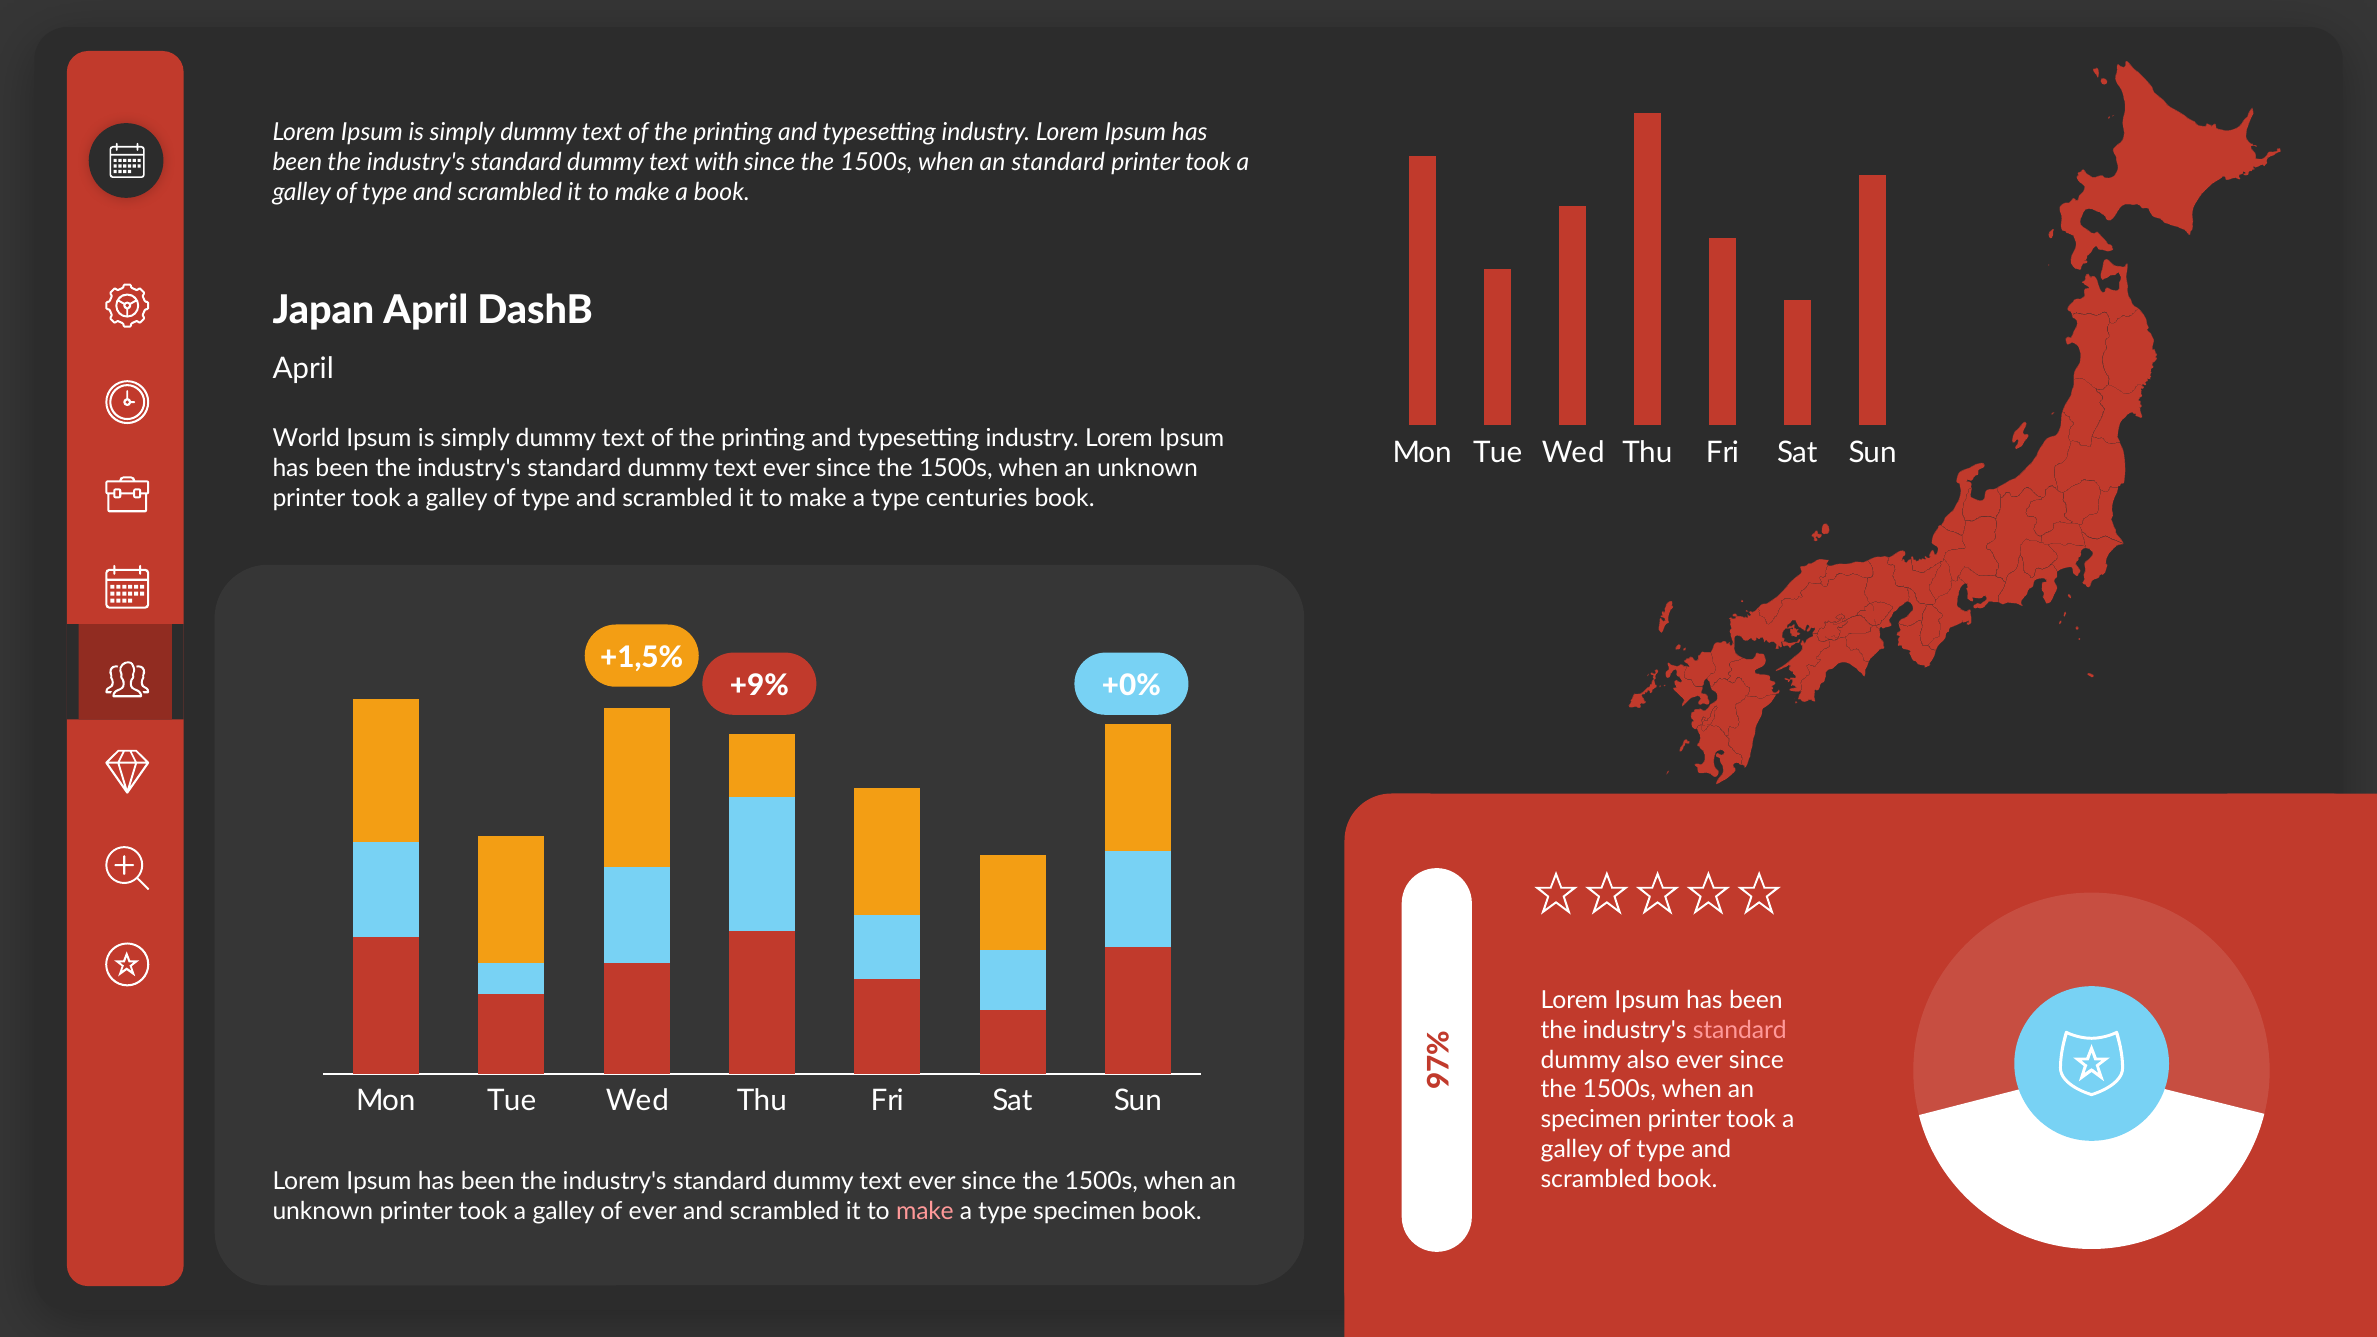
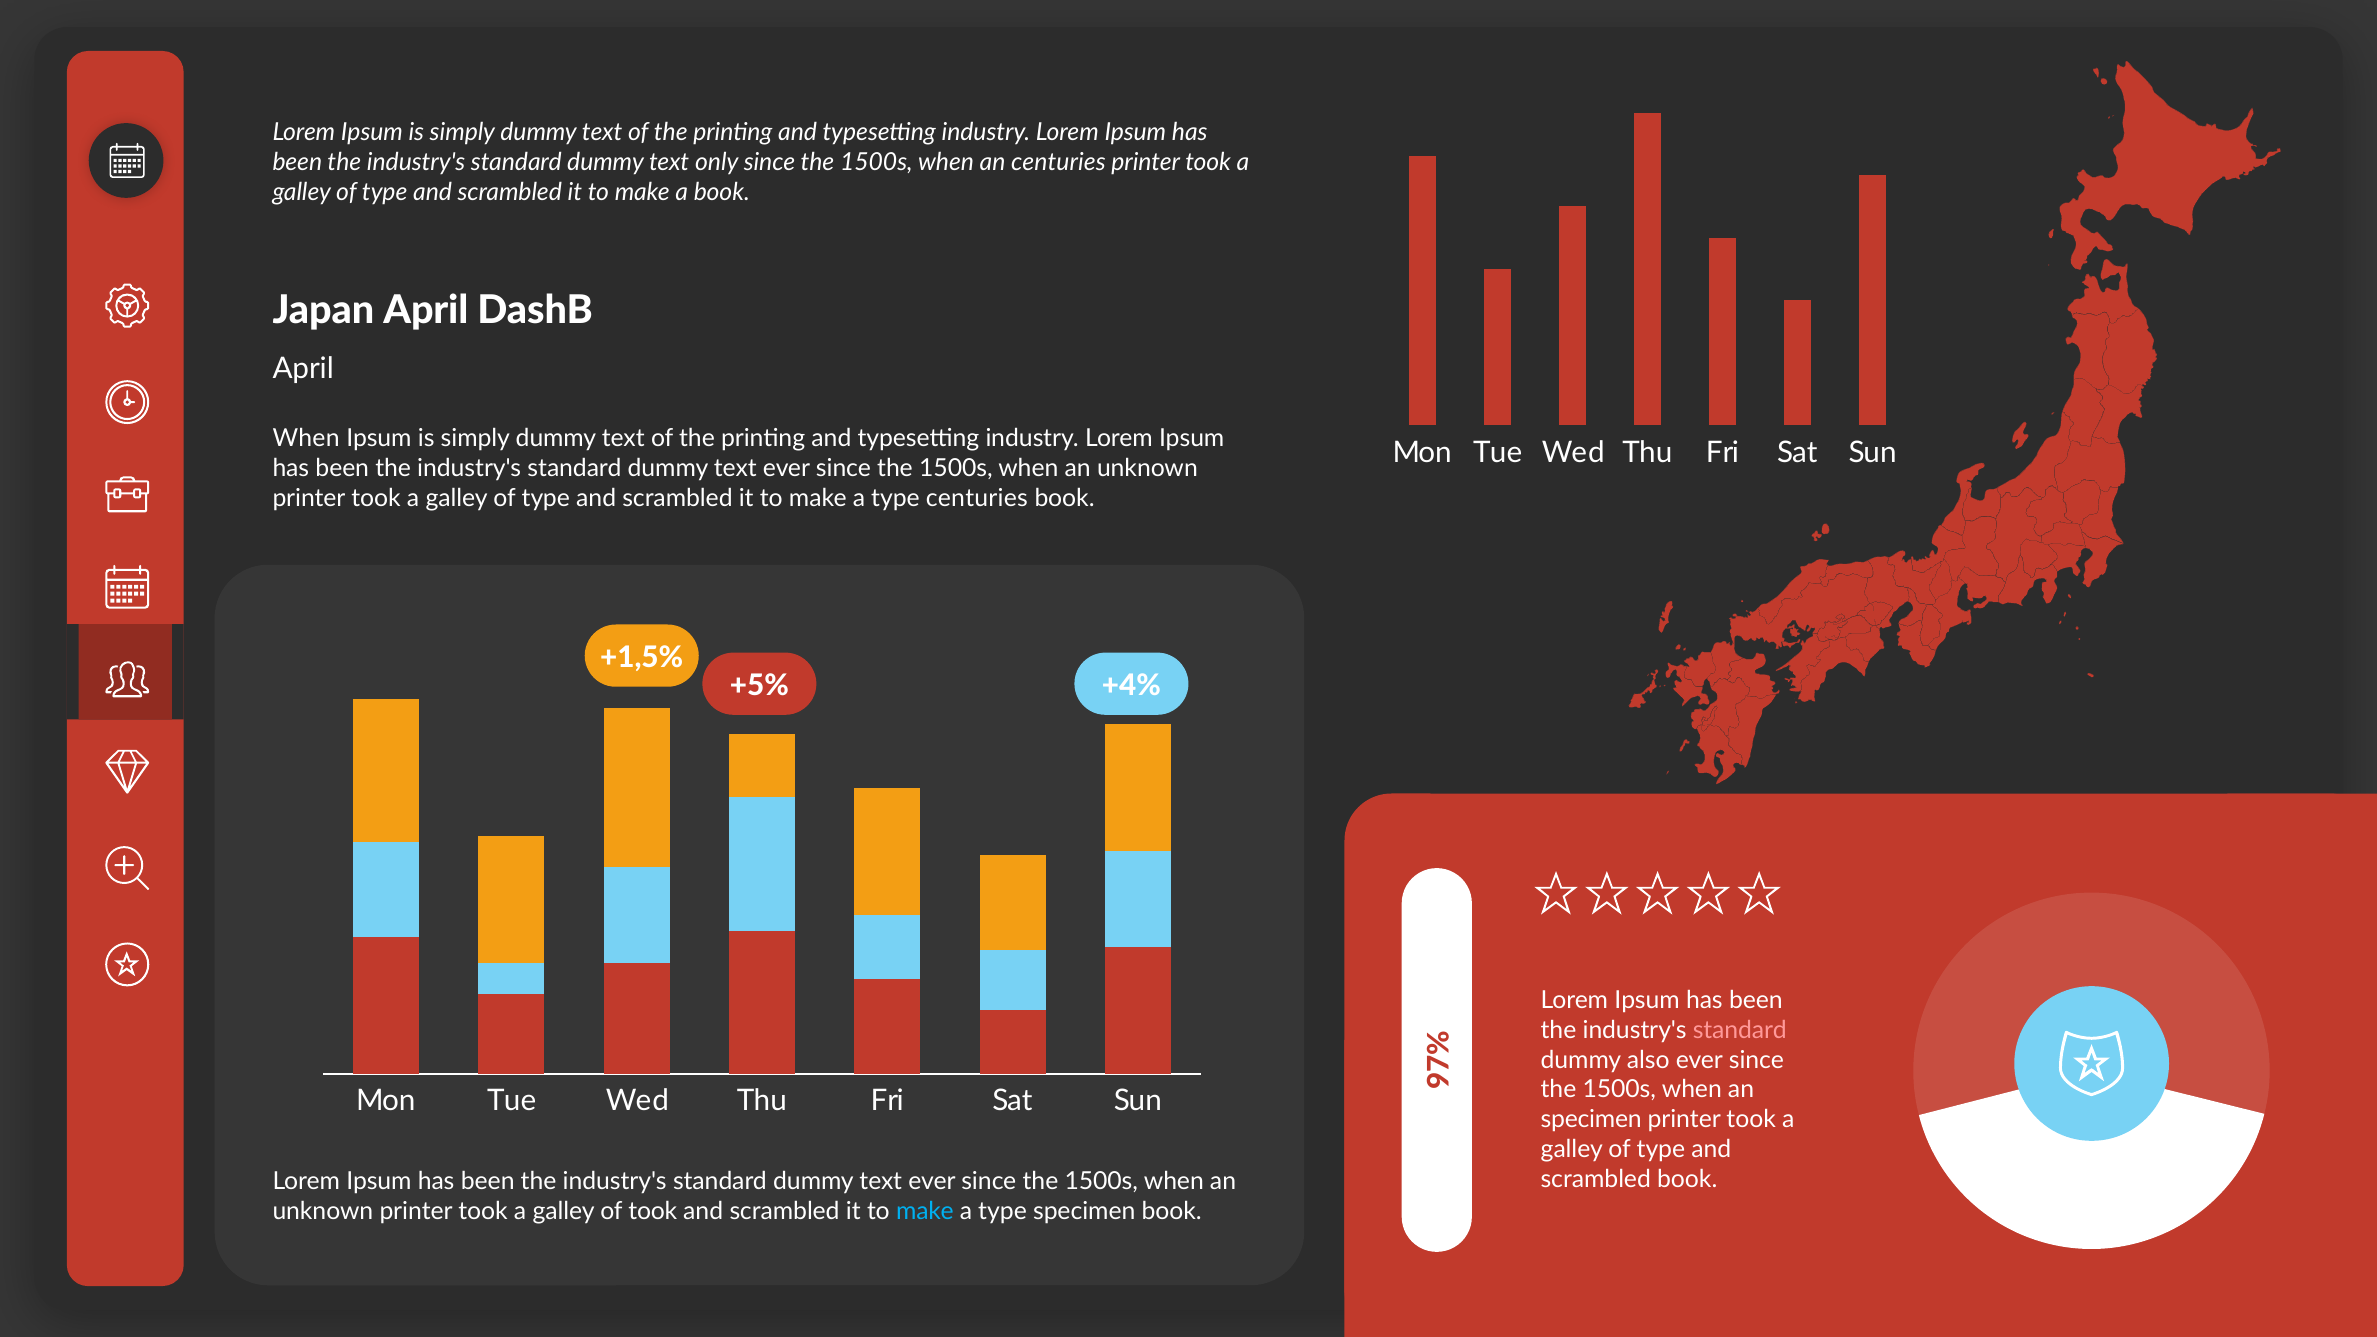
with: with -> only (717, 162)
an standard: standard -> centuries (1058, 162)
World: World -> When (306, 439)
+9%: +9% -> +5% (759, 686)
+0%: +0% -> +4% (1131, 686)
of ever: ever -> took (653, 1211)
make colour: pink -> light blue (925, 1211)
